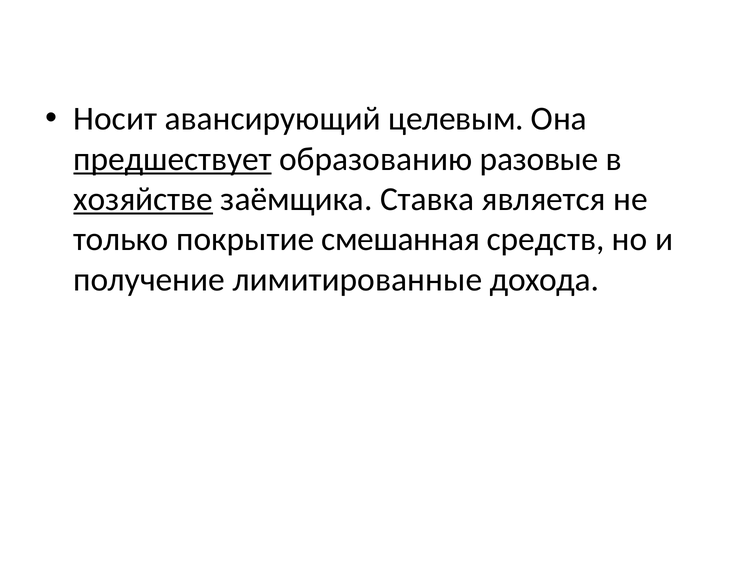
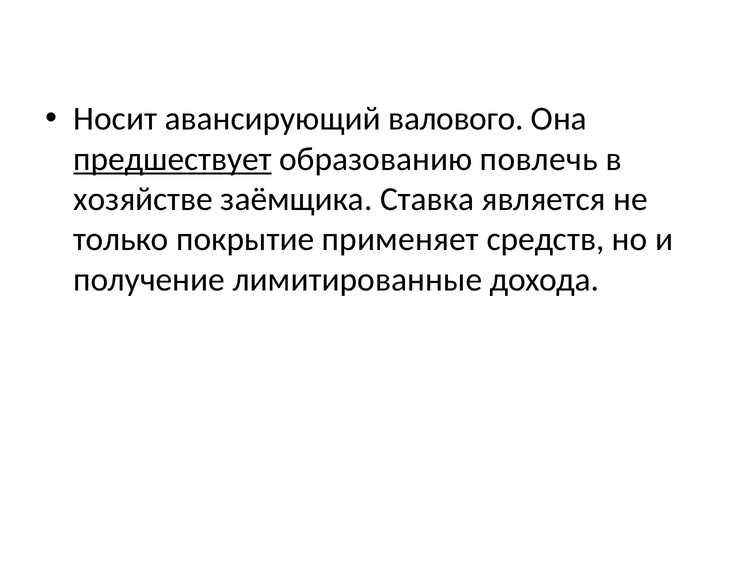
целевым: целевым -> валового (456, 119)
разовые: разовые -> повлечь (539, 159)
хозяйстве underline: present -> none (143, 199)
смешанная: смешанная -> применяет (400, 239)
